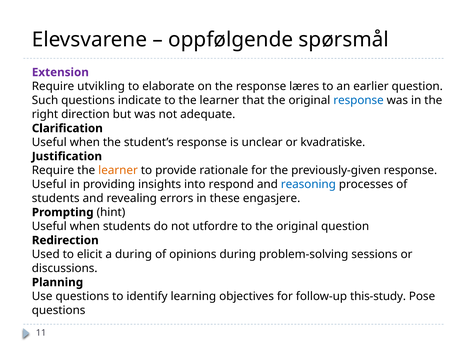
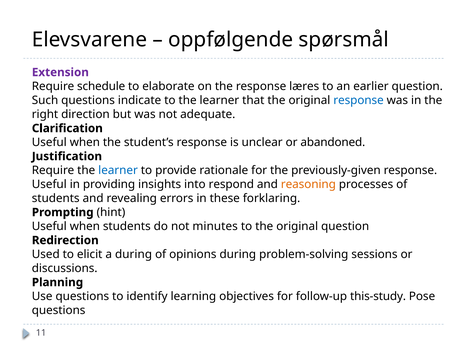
utvikling: utvikling -> schedule (101, 86)
kvadratiske: kvadratiske -> abandoned (333, 142)
learner colour: orange -> blue (118, 170)
reasoning colour: blue -> orange (308, 184)
engasjere: engasjere -> forklaring (272, 198)
utfordre: utfordre -> minutes (215, 226)
